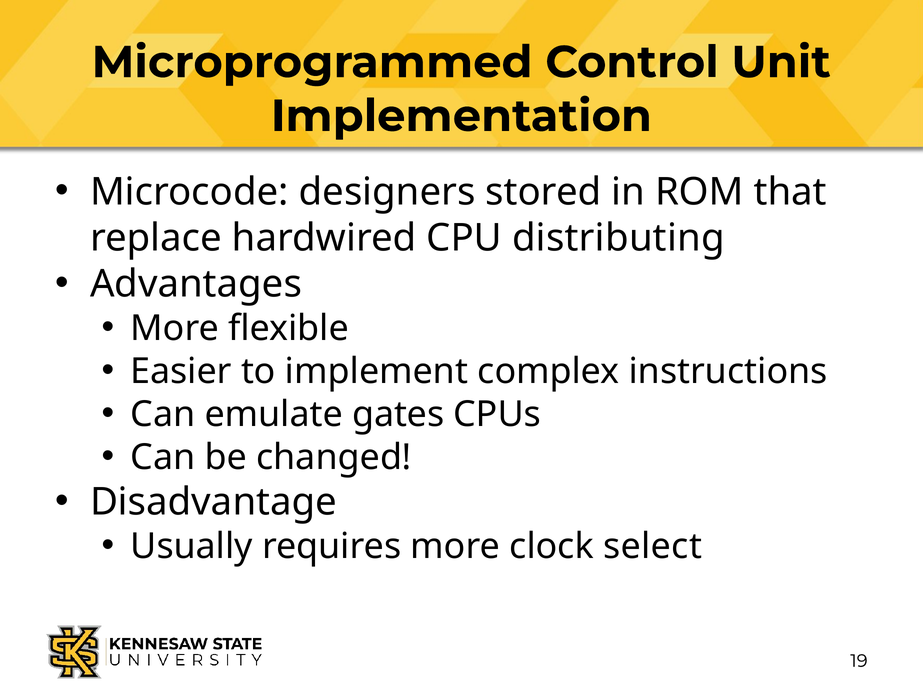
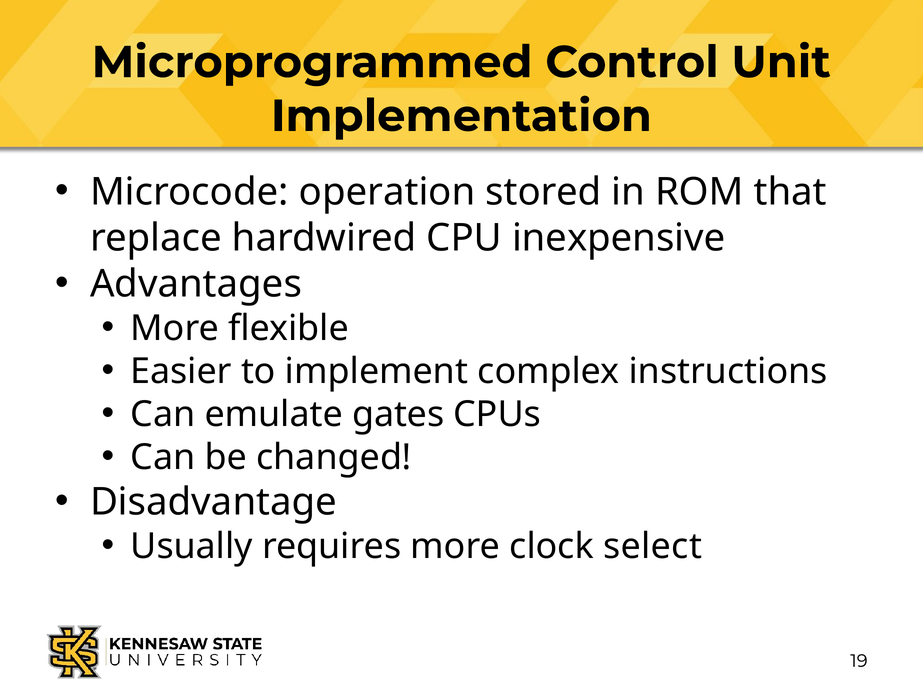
designers: designers -> operation (387, 192)
distributing: distributing -> inexpensive (619, 238)
